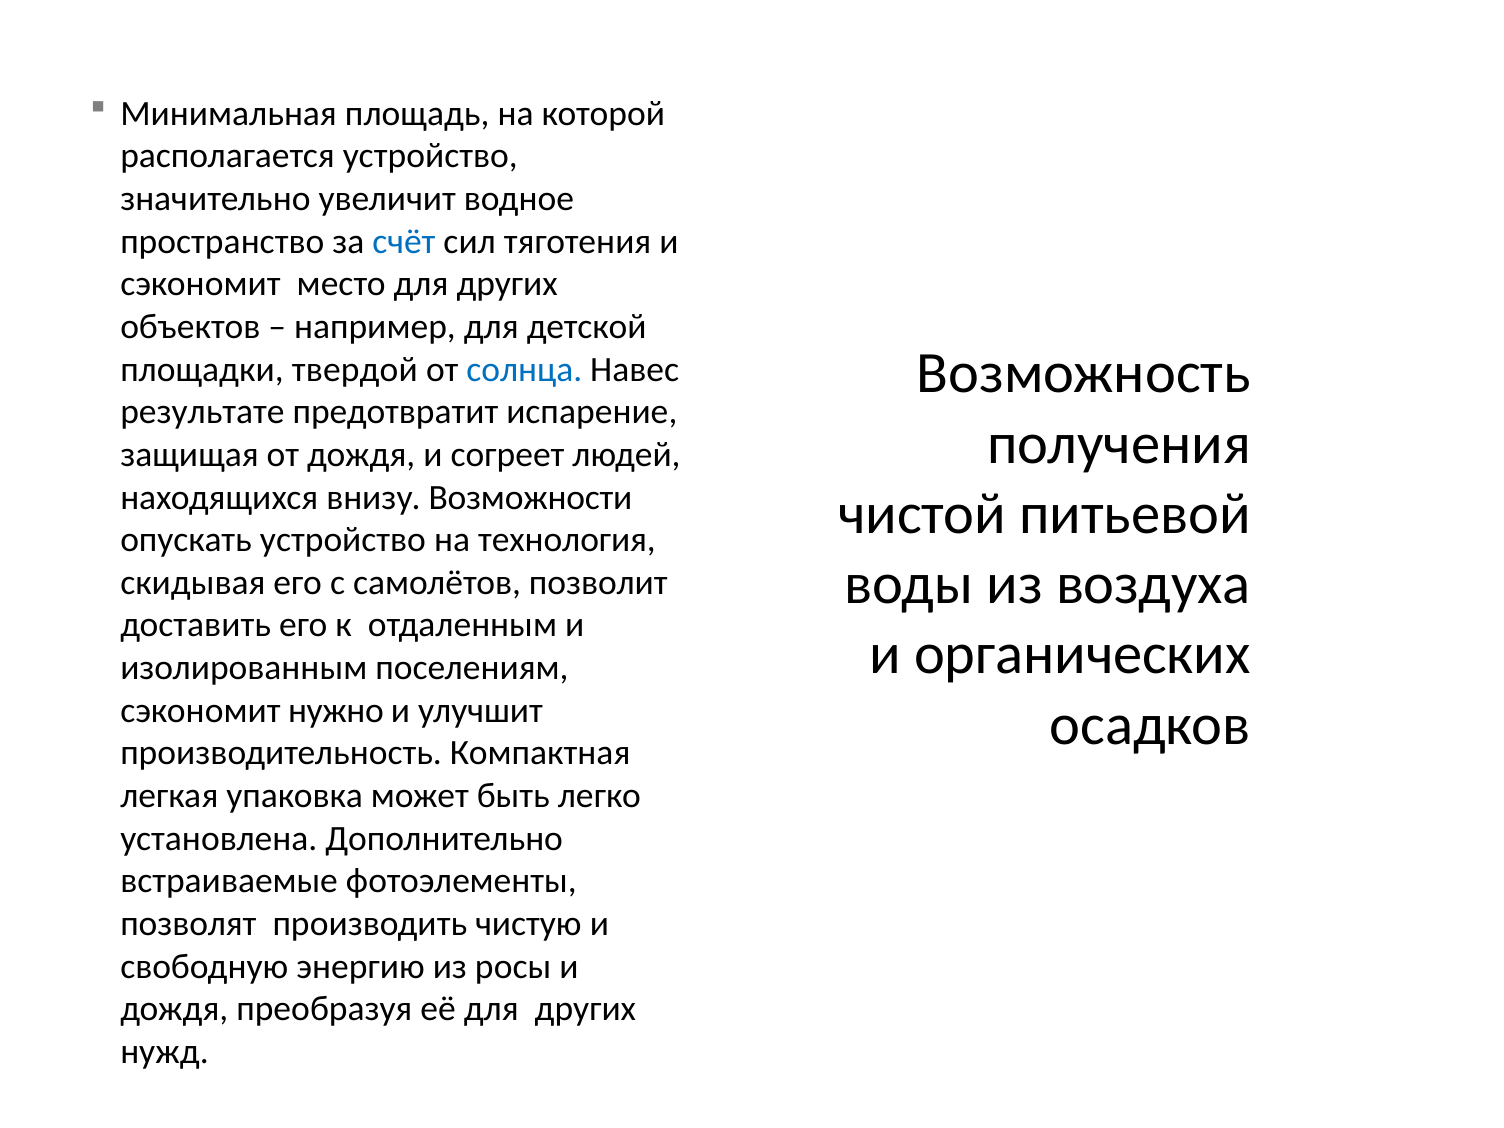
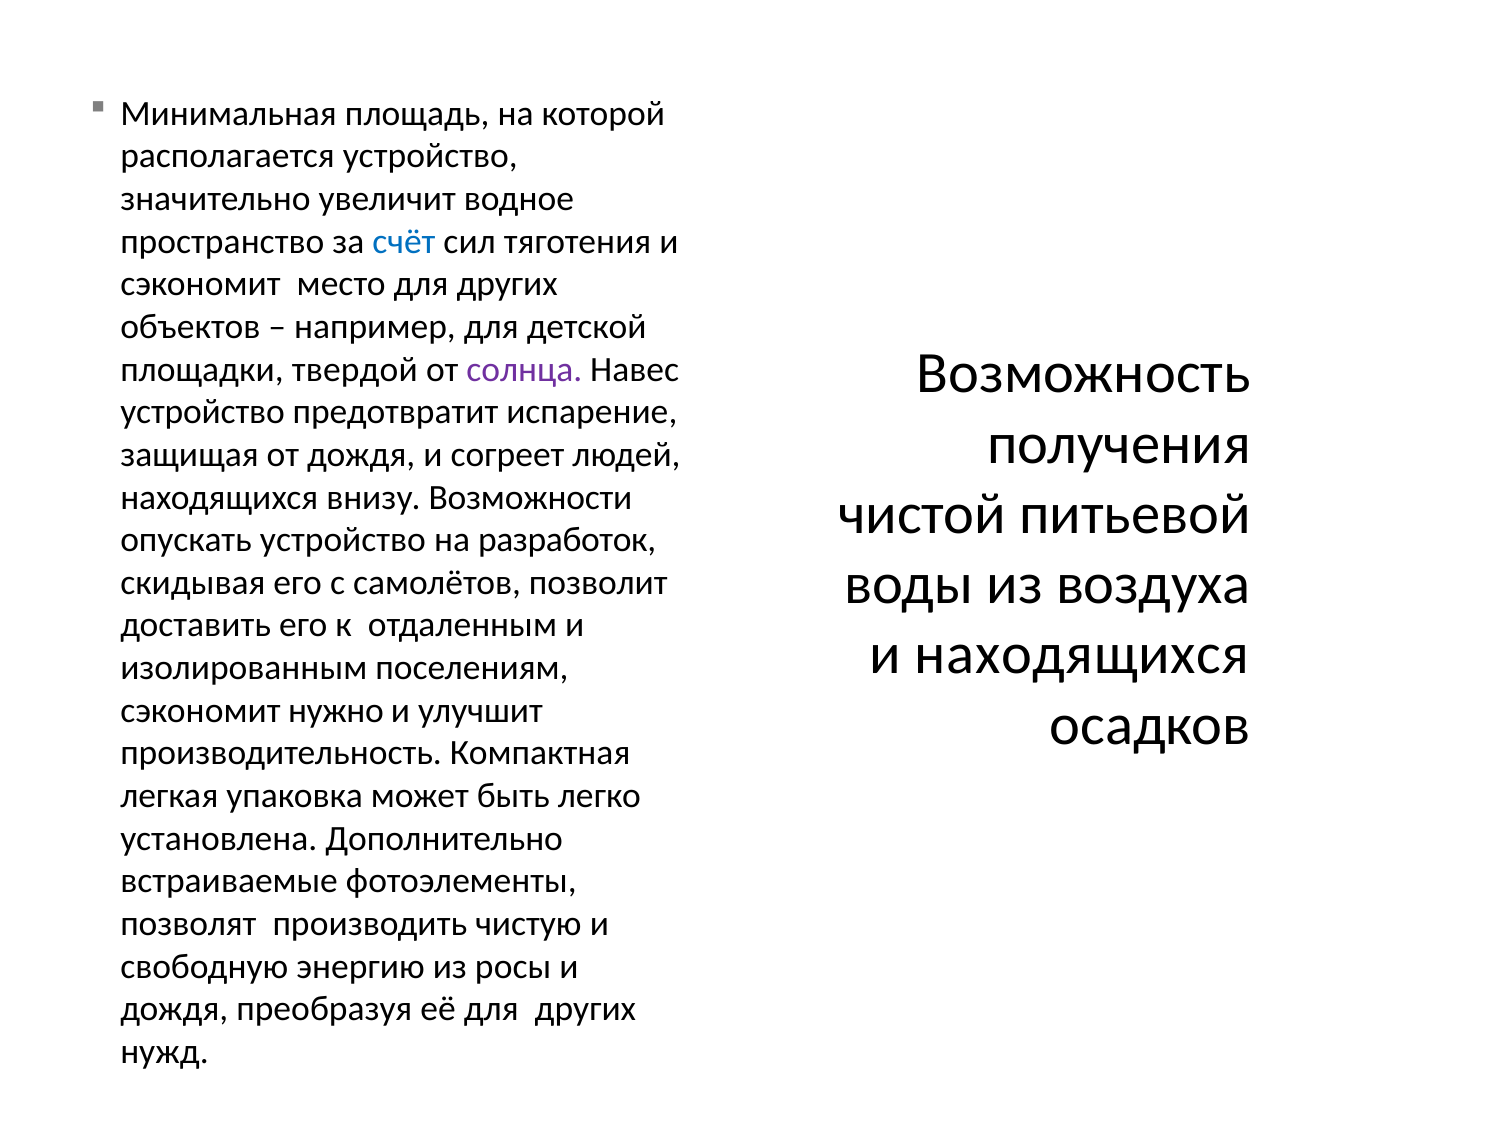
солнца colour: blue -> purple (524, 369)
результате: результате -> устройство (203, 412)
технология: технология -> разработок (567, 540)
и органических: органических -> находящихся (1082, 655)
